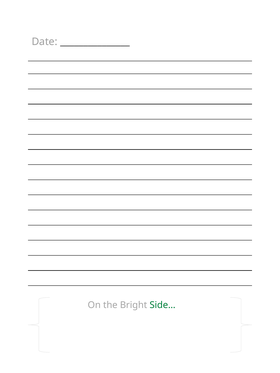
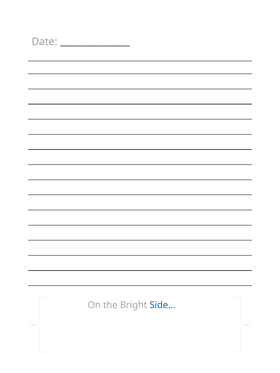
Side… colour: green -> blue (163, 305)
